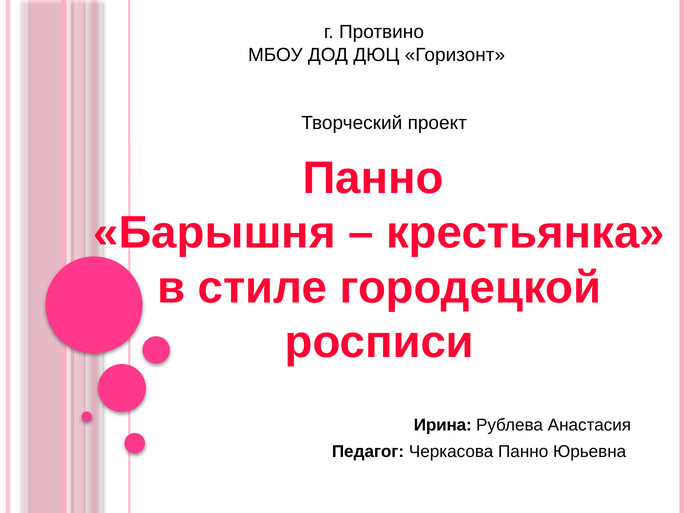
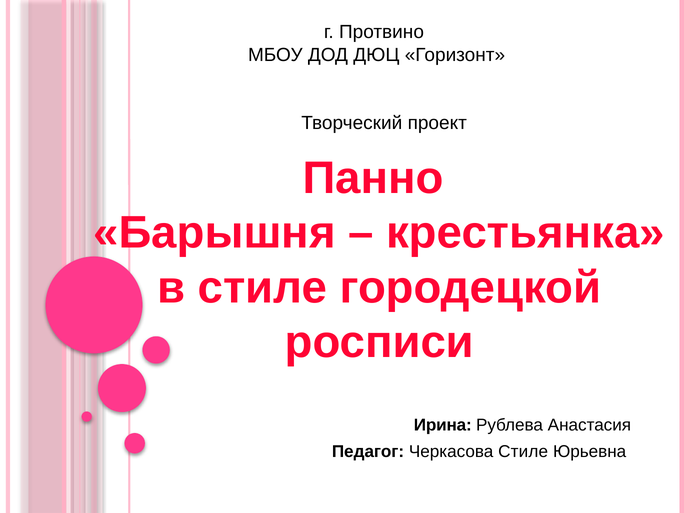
Черкасова Панно: Панно -> Стиле (523, 452)
